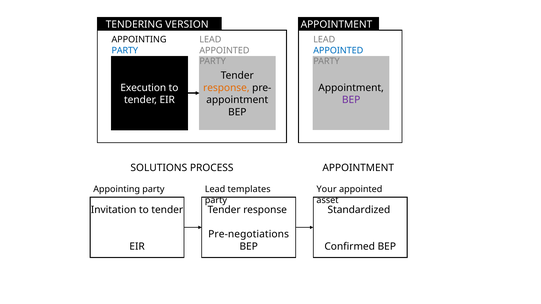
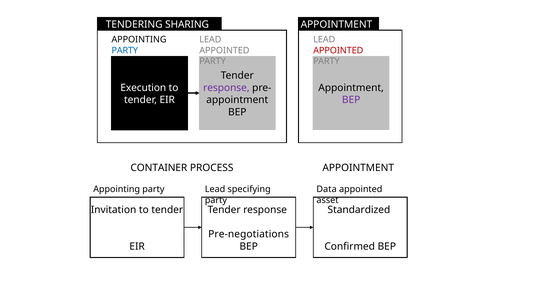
VERSION: VERSION -> SHARING (187, 25)
APPOINTED colour: blue -> red (338, 50)
response colour: orange -> purple (226, 88)
SOLUTIONS: SOLUTIONS -> CONTAINER (159, 168)
templates: templates -> specifying (249, 190)
Your: Your -> Data (327, 190)
